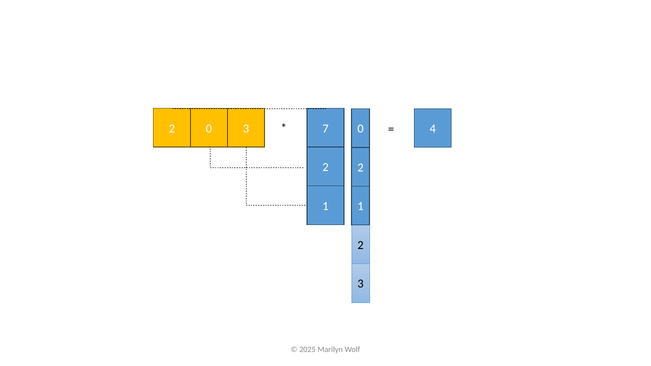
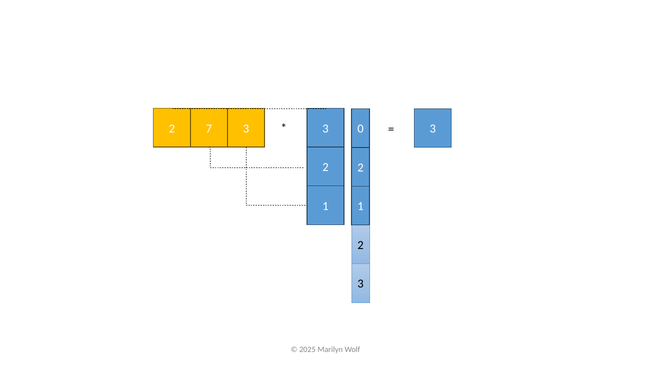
4: 4 -> 3 (433, 129)
2 0: 0 -> 7 (209, 129)
3 7: 7 -> 3 (325, 129)
